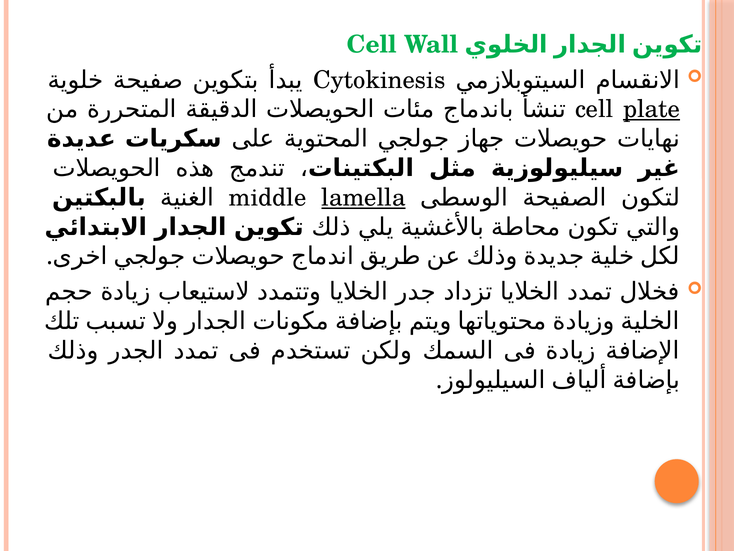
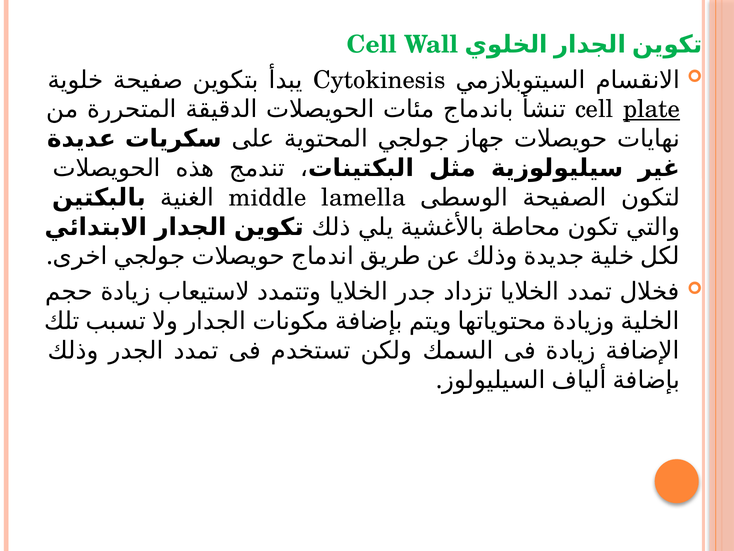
lamella underline: present -> none (364, 197)
